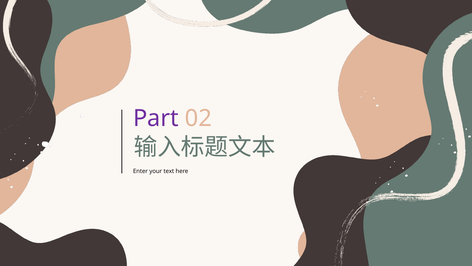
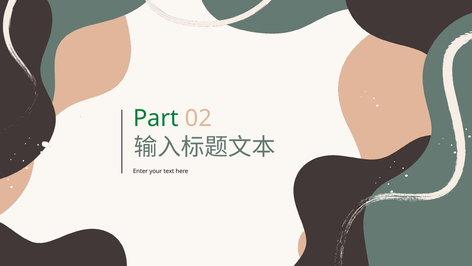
Part colour: purple -> green (156, 118)
